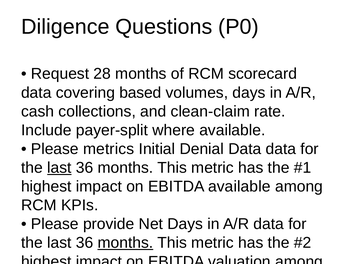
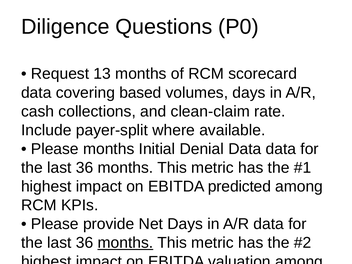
28: 28 -> 13 (102, 74)
Please metrics: metrics -> months (109, 149)
last underline: present -> none (59, 168)
EBITDA available: available -> predicted (239, 186)
